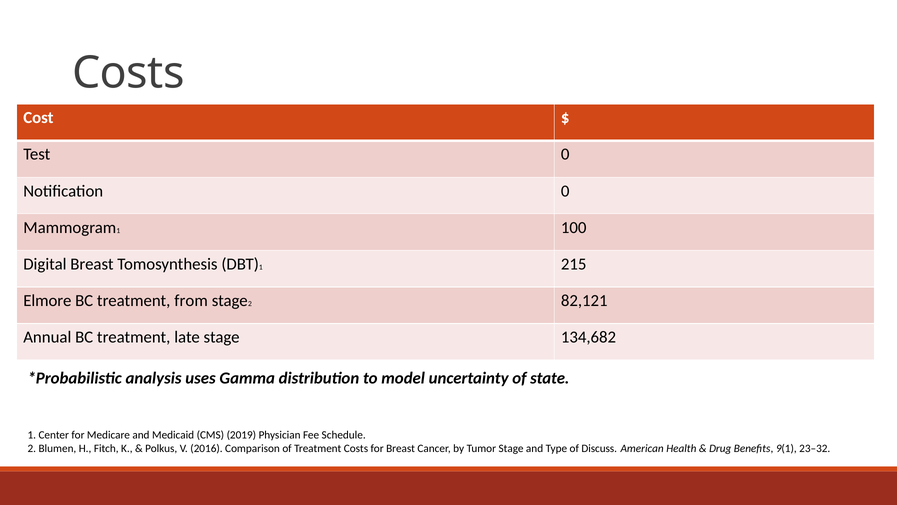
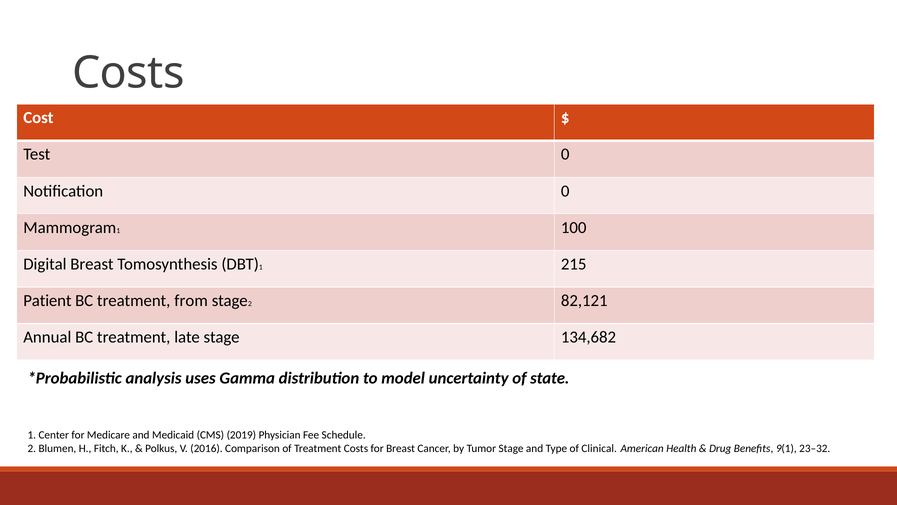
Elmore: Elmore -> Patient (47, 300)
Discuss: Discuss -> Clinical (599, 448)
